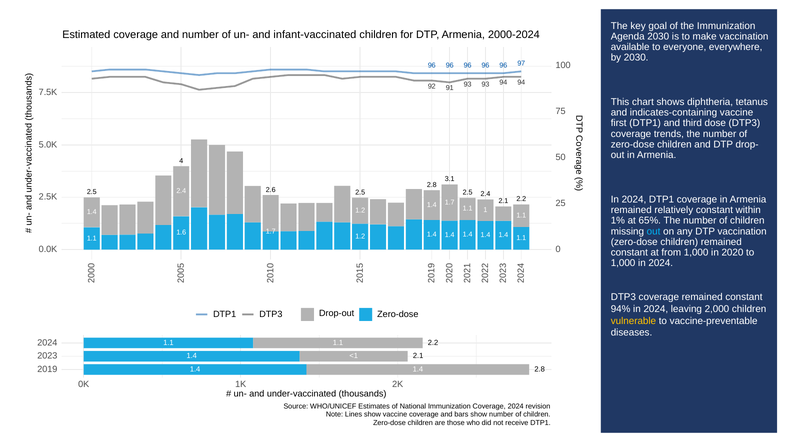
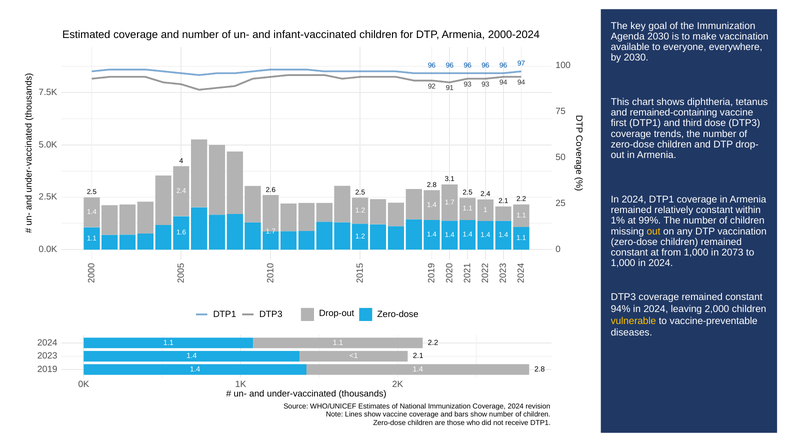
indicates-containing: indicates-containing -> remained-containing (674, 113)
65%: 65% -> 99% (650, 221)
out colour: light blue -> yellow (654, 232)
2020: 2020 -> 2073 (732, 253)
